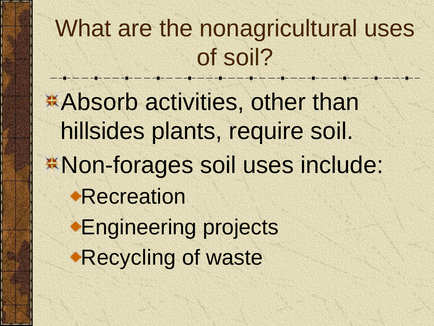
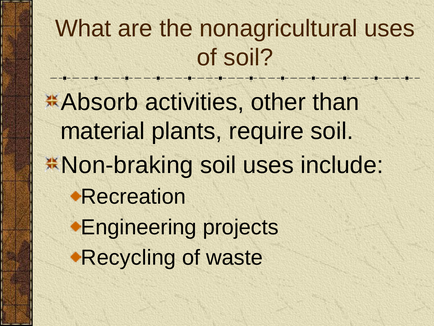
hillsides: hillsides -> material (103, 131)
Non-forages: Non-forages -> Non-braking (127, 165)
